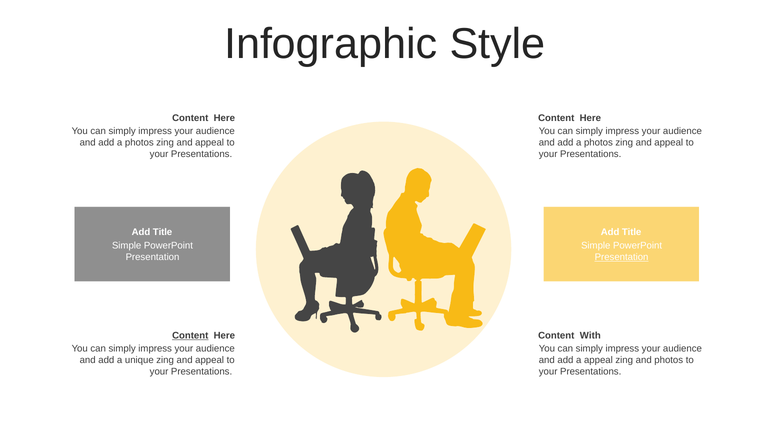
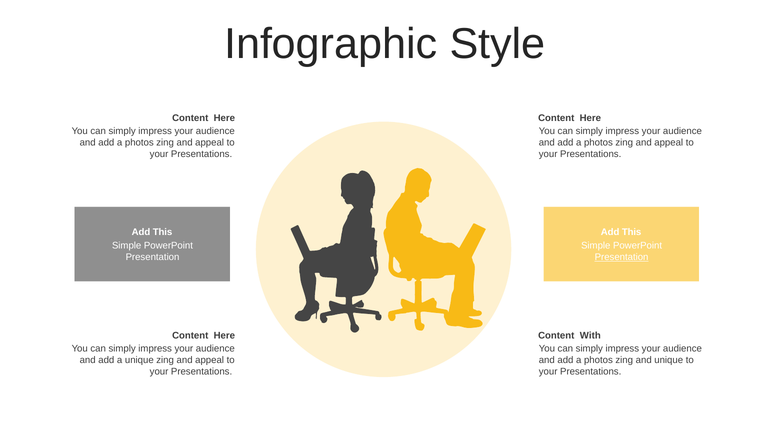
Title: Title -> This (163, 232)
Title: Title -> This (632, 232)
Content underline: present -> none (190, 336)
appeal: appeal -> photos (598, 360)
and photos: photos -> unique (669, 360)
